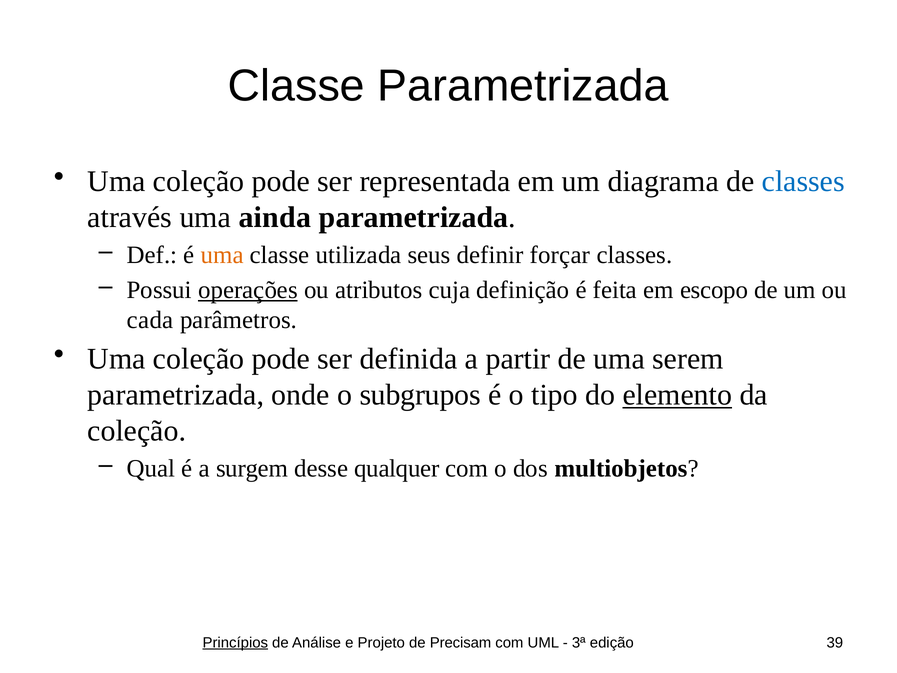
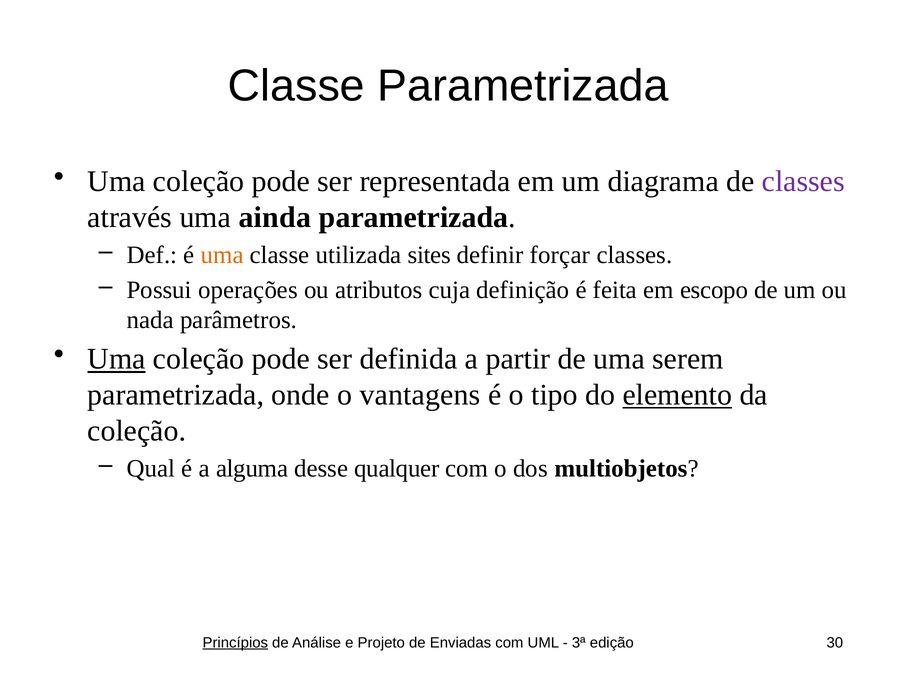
classes colour: blue -> purple (803, 182)
seus: seus -> sites (429, 255)
operações underline: present -> none (248, 290)
cada: cada -> nada (150, 320)
Uma underline: none -> present (117, 359)
subgrupos: subgrupos -> vantagens (420, 395)
surgem: surgem -> alguma (252, 468)
Precisam: Precisam -> Enviadas (460, 642)
39: 39 -> 30 (835, 642)
